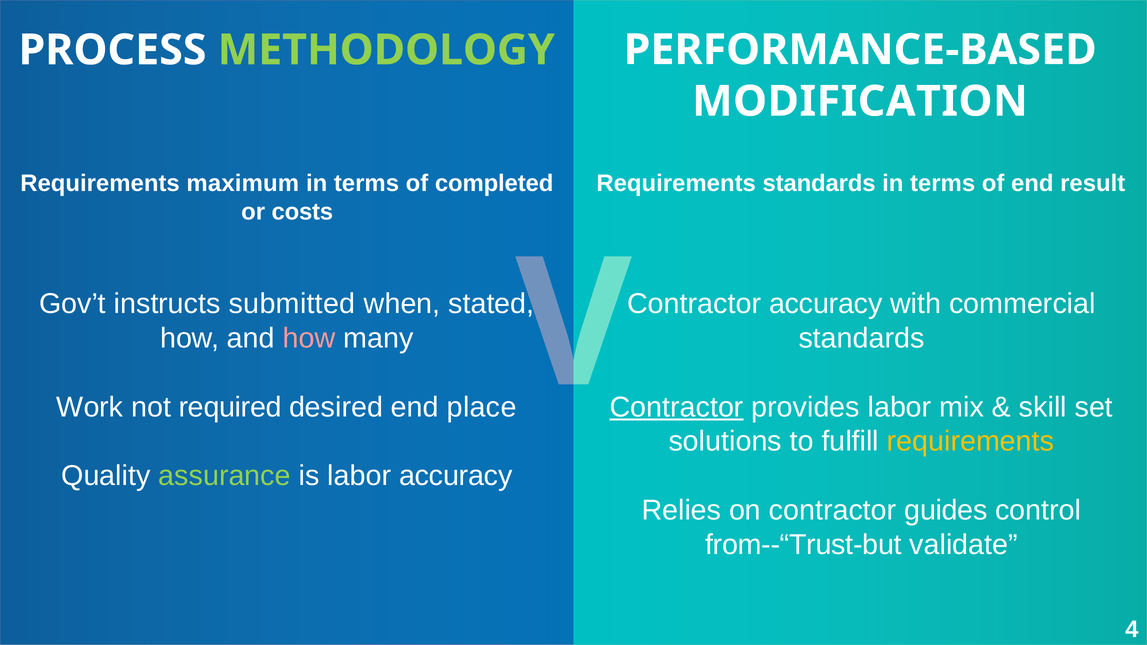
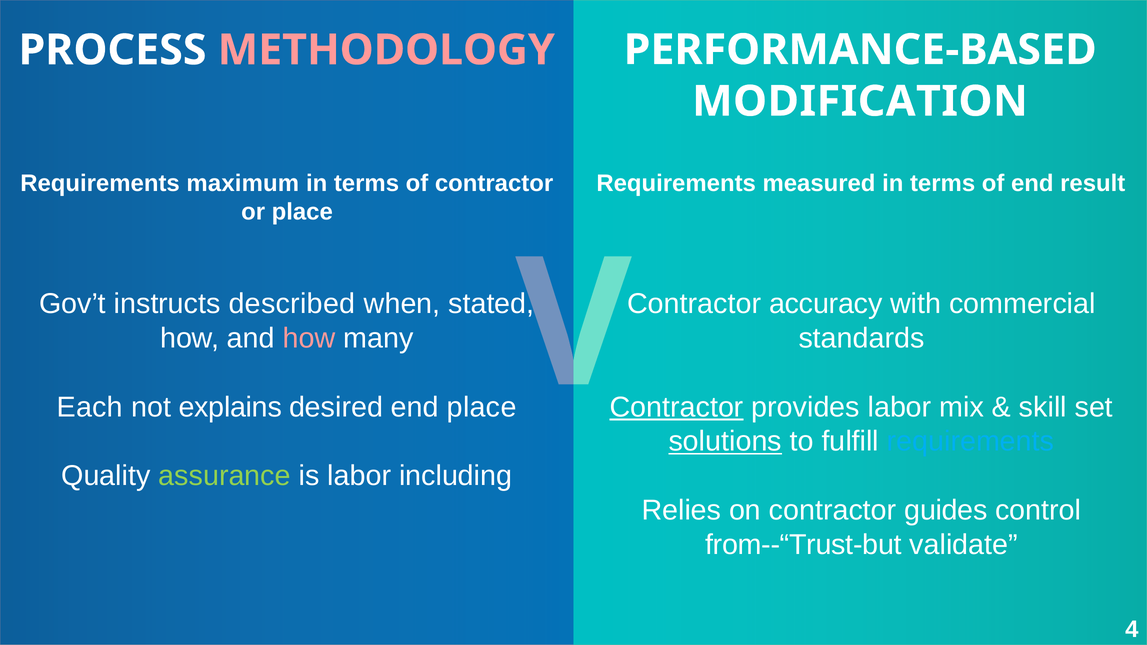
METHODOLOGY colour: light green -> pink (386, 50)
of completed: completed -> contractor (494, 183)
Requirements standards: standards -> measured (819, 183)
or costs: costs -> place (302, 212)
submitted: submitted -> described (292, 304)
Work: Work -> Each (90, 407)
required: required -> explains (230, 407)
solutions underline: none -> present (725, 442)
requirements colour: yellow -> light blue (970, 442)
labor accuracy: accuracy -> including (456, 476)
